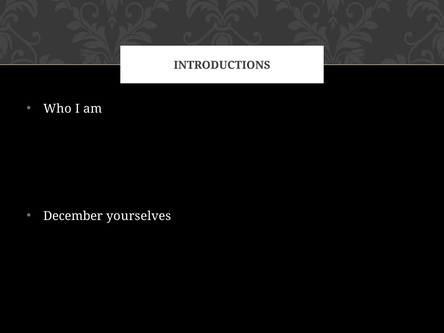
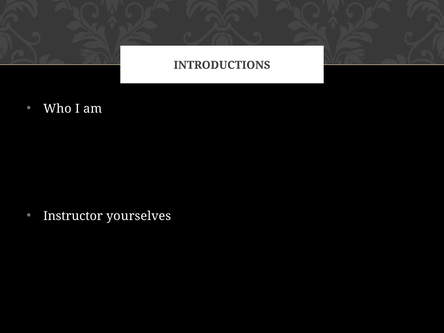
December: December -> Instructor (73, 216)
